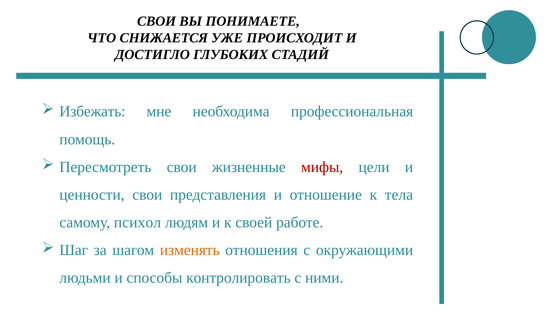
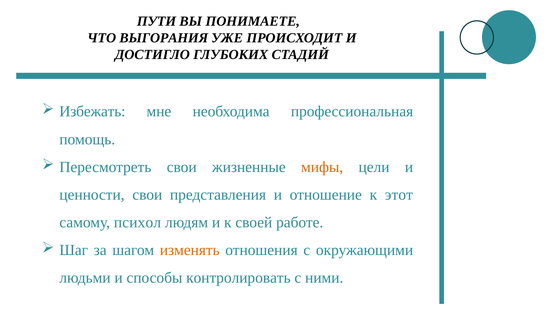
СВОИ: СВОИ -> ПУТИ (157, 21)
СНИЖАЕТСЯ: СНИЖАЕТСЯ -> ВЫГОРАНИЯ (164, 38)
мифы colour: red -> orange (322, 167)
тела: тела -> этот (399, 195)
